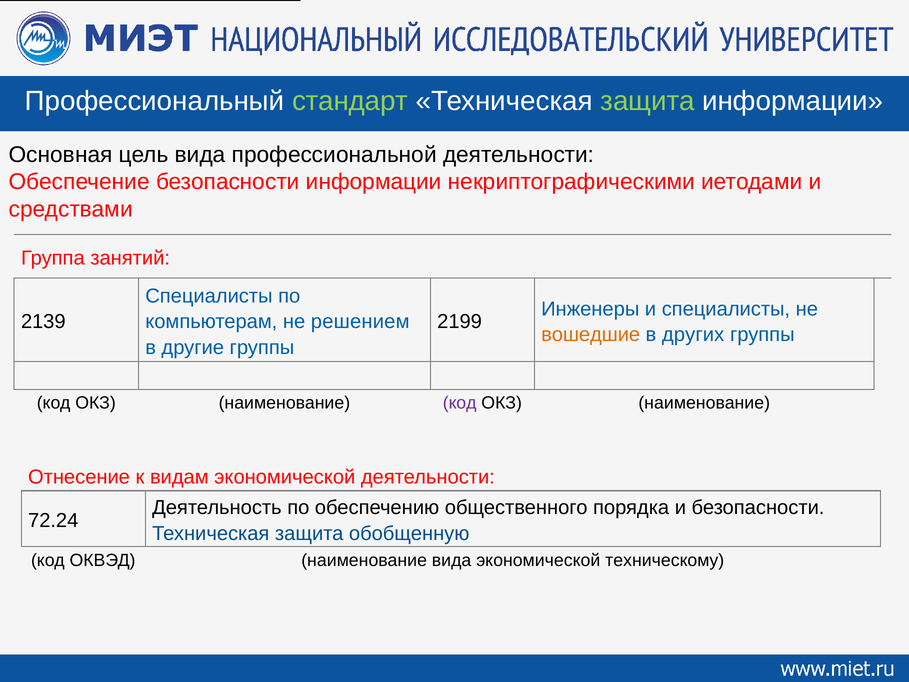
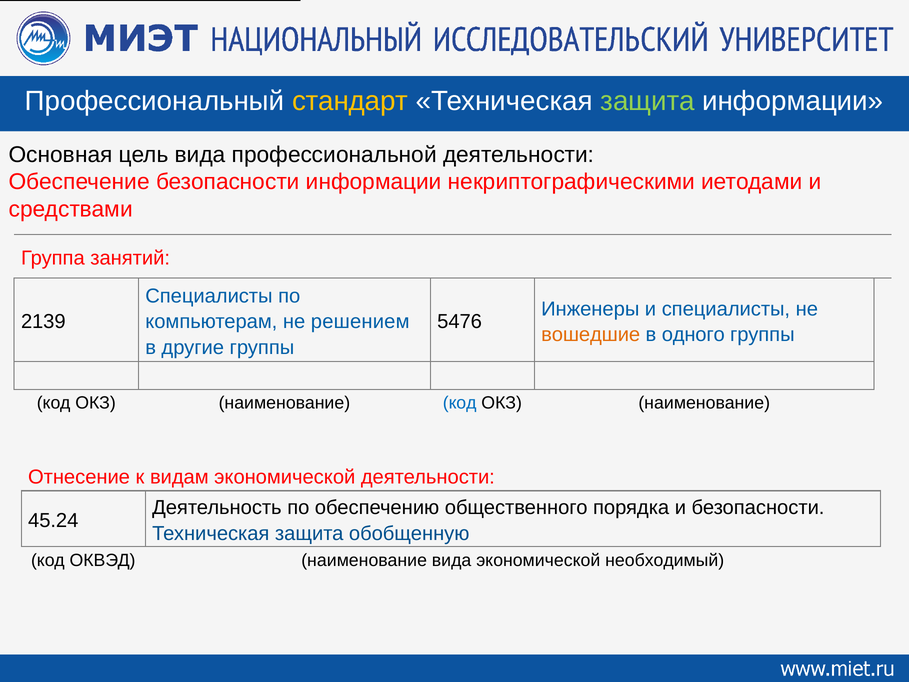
стандарт colour: light green -> yellow (350, 101)
2199: 2199 -> 5476 (460, 322)
других: других -> одного (693, 335)
код colour: purple -> blue (460, 403)
72.24: 72.24 -> 45.24 (53, 520)
техническому: техническому -> необходимый (665, 560)
